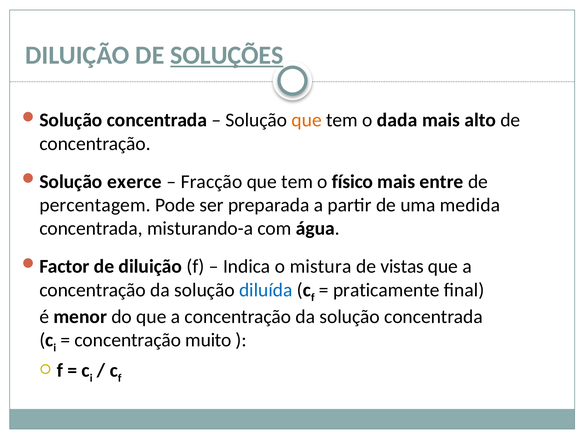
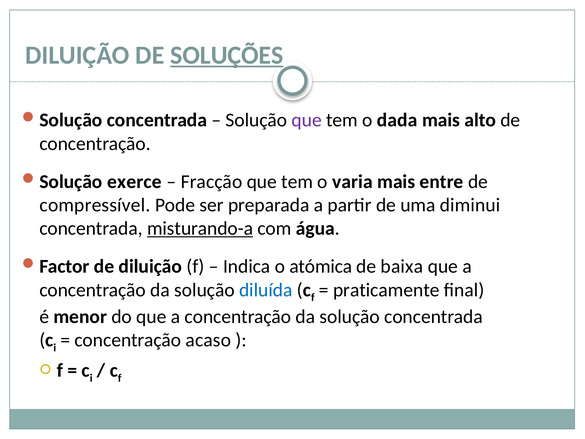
que colour: orange -> purple (307, 120)
físico: físico -> varia (352, 182)
percentagem: percentagem -> compressível (95, 205)
medida: medida -> diminui (470, 205)
misturando-a underline: none -> present (200, 228)
mistura: mistura -> atómica (321, 266)
vistas: vistas -> baixa (402, 266)
muito: muito -> acaso (208, 340)
